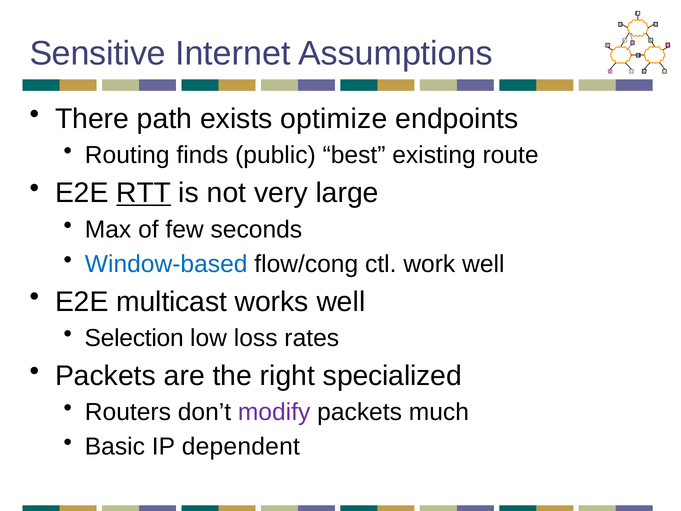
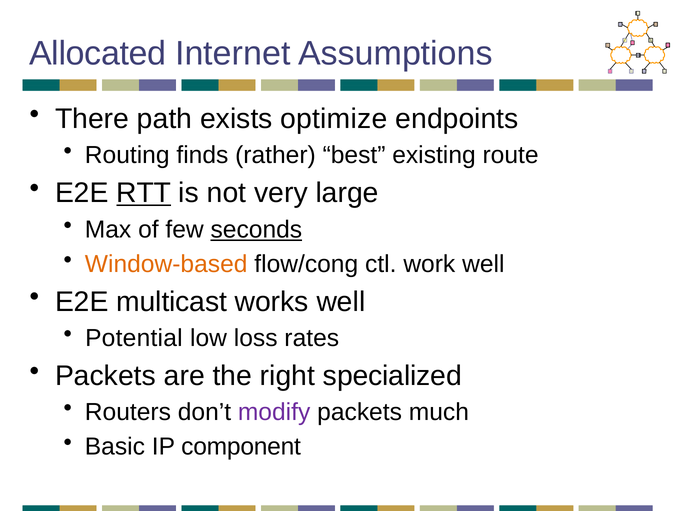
Sensitive: Sensitive -> Allocated (98, 53)
public: public -> rather (275, 155)
seconds underline: none -> present (256, 229)
Window-based colour: blue -> orange (166, 264)
Selection: Selection -> Potential (134, 338)
dependent: dependent -> component (241, 446)
